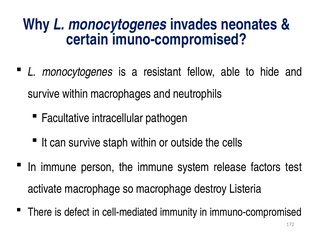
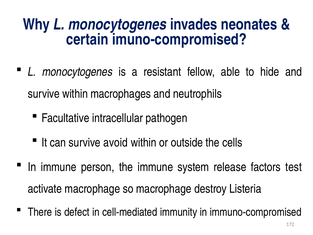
staph: staph -> avoid (116, 142)
